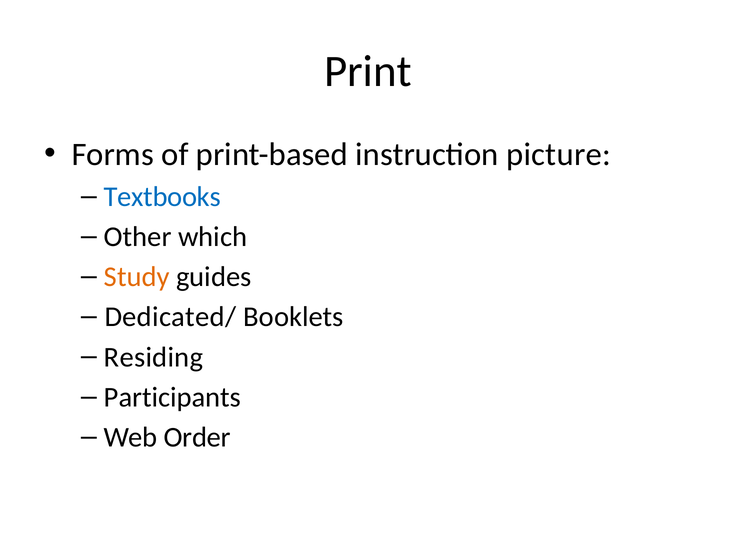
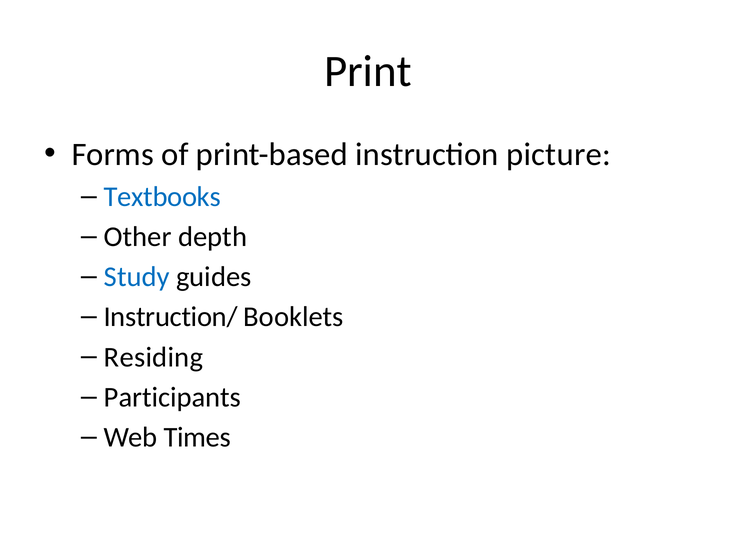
which: which -> depth (213, 237)
Study colour: orange -> blue (137, 277)
Dedicated/: Dedicated/ -> Instruction/ (171, 317)
Order: Order -> Times (197, 437)
